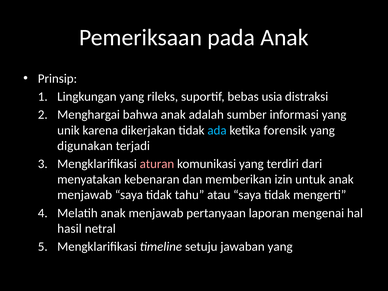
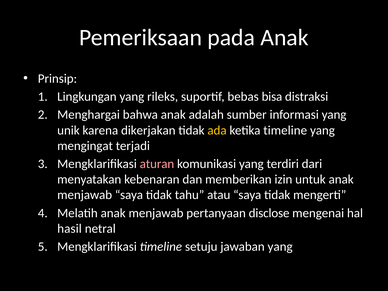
usia: usia -> bisa (272, 97)
ada colour: light blue -> yellow (217, 130)
ketika forensik: forensik -> timeline (285, 130)
digunakan: digunakan -> mengingat (85, 146)
laporan: laporan -> disclose (269, 213)
